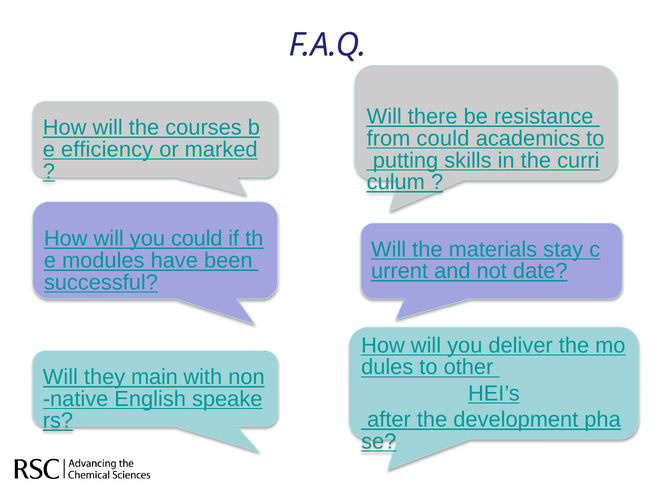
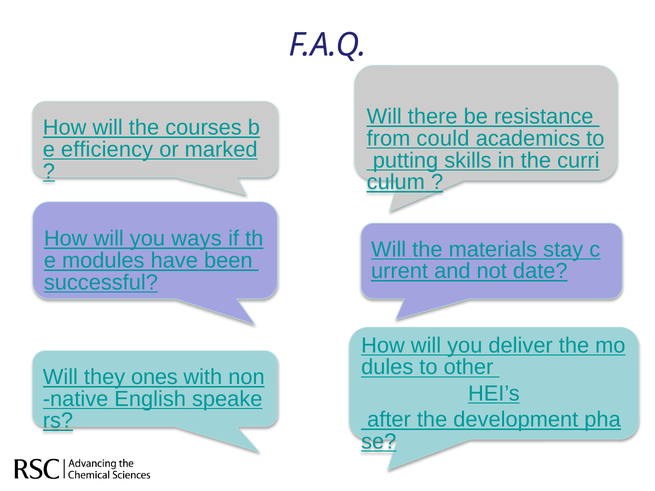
you could: could -> ways (197, 239)
main: main -> ones (154, 377)
